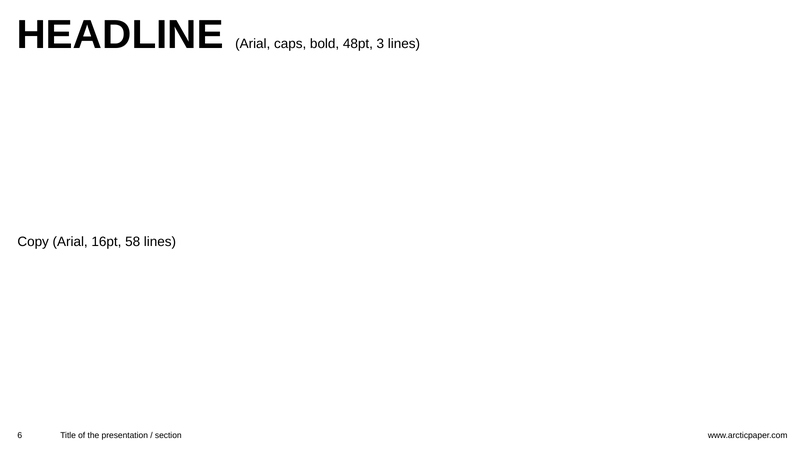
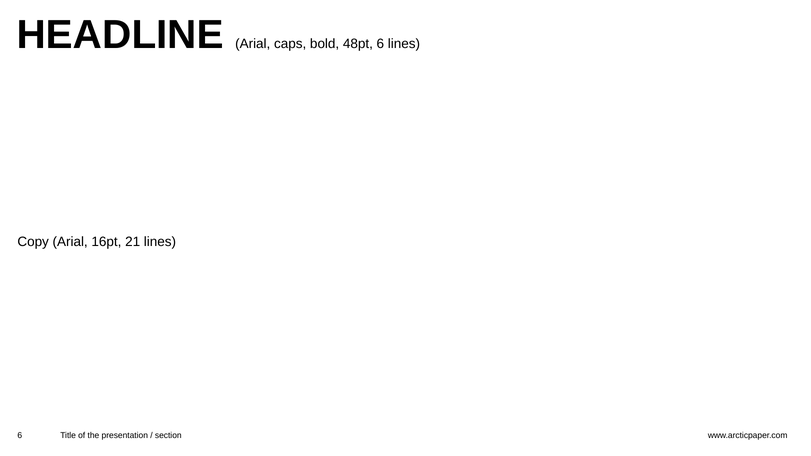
48pt 3: 3 -> 6 (380, 44)
58: 58 -> 21 (133, 242)
